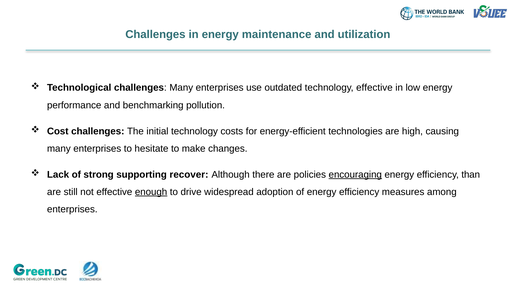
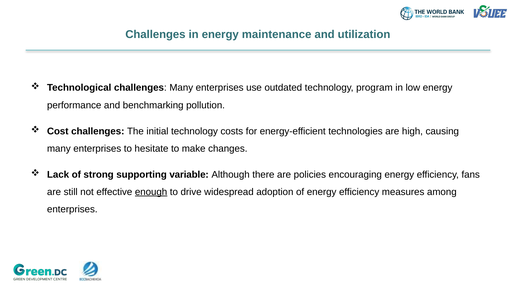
technology effective: effective -> program (374, 88)
recover: recover -> variable (189, 175)
encouraging underline: present -> none (355, 175)
than: than -> fans (471, 175)
